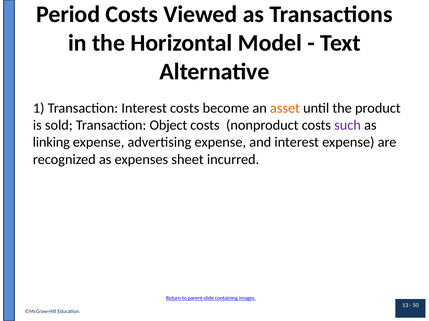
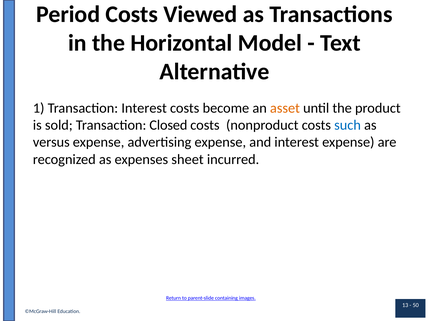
Object: Object -> Closed (168, 125)
such colour: purple -> blue (348, 125)
linking: linking -> versus (51, 143)
